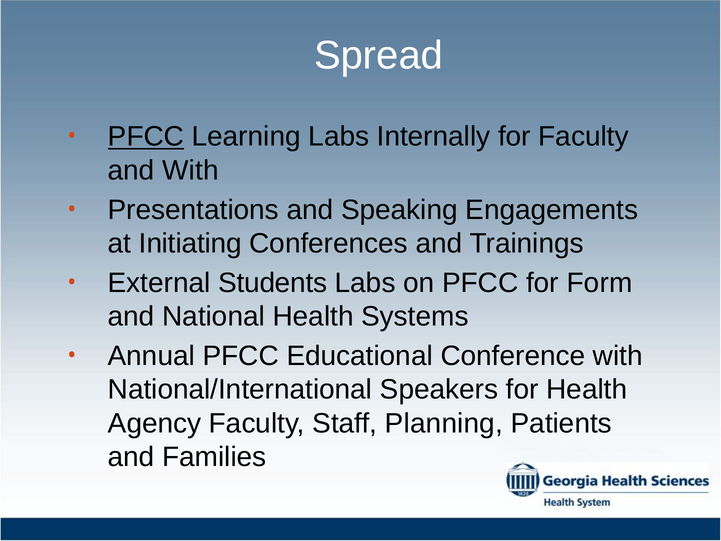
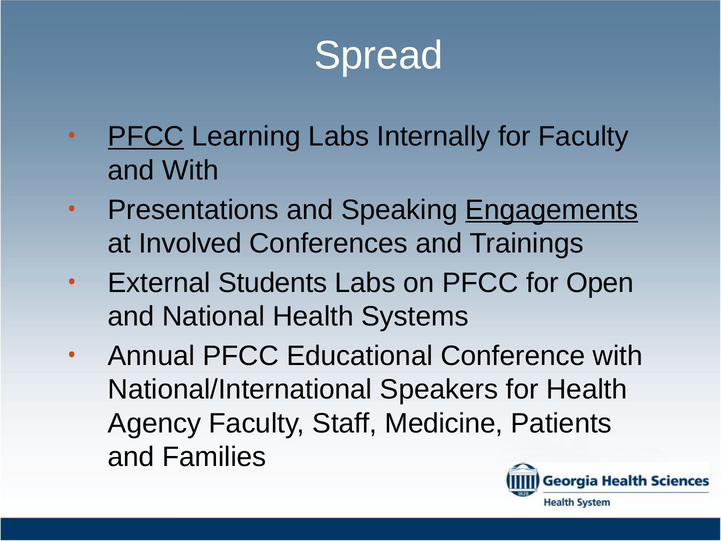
Engagements underline: none -> present (552, 210)
Initiating: Initiating -> Involved (190, 243)
Form: Form -> Open (600, 283)
Planning: Planning -> Medicine (444, 423)
